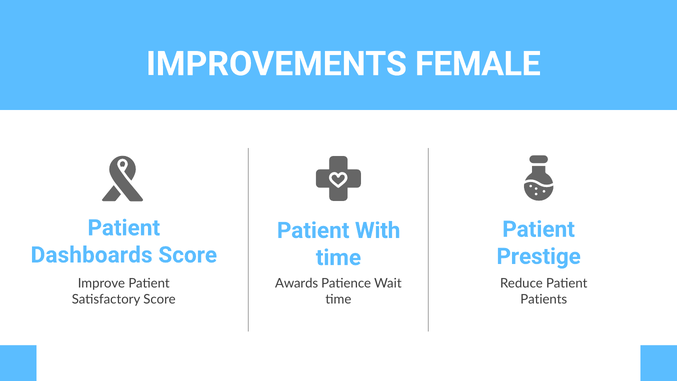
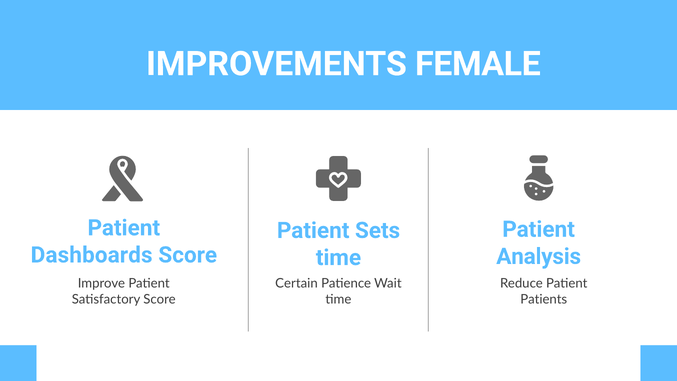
With: With -> Sets (378, 230)
Prestige: Prestige -> Analysis (539, 256)
Awards: Awards -> Certain (297, 283)
